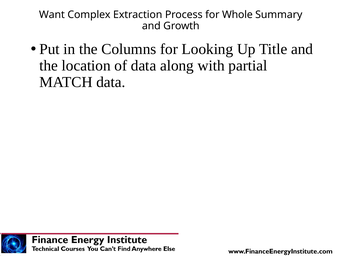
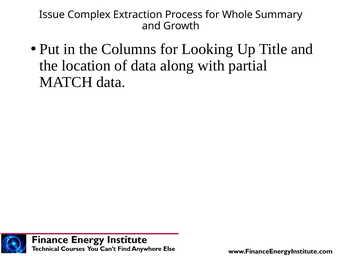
Want: Want -> Issue (52, 15)
